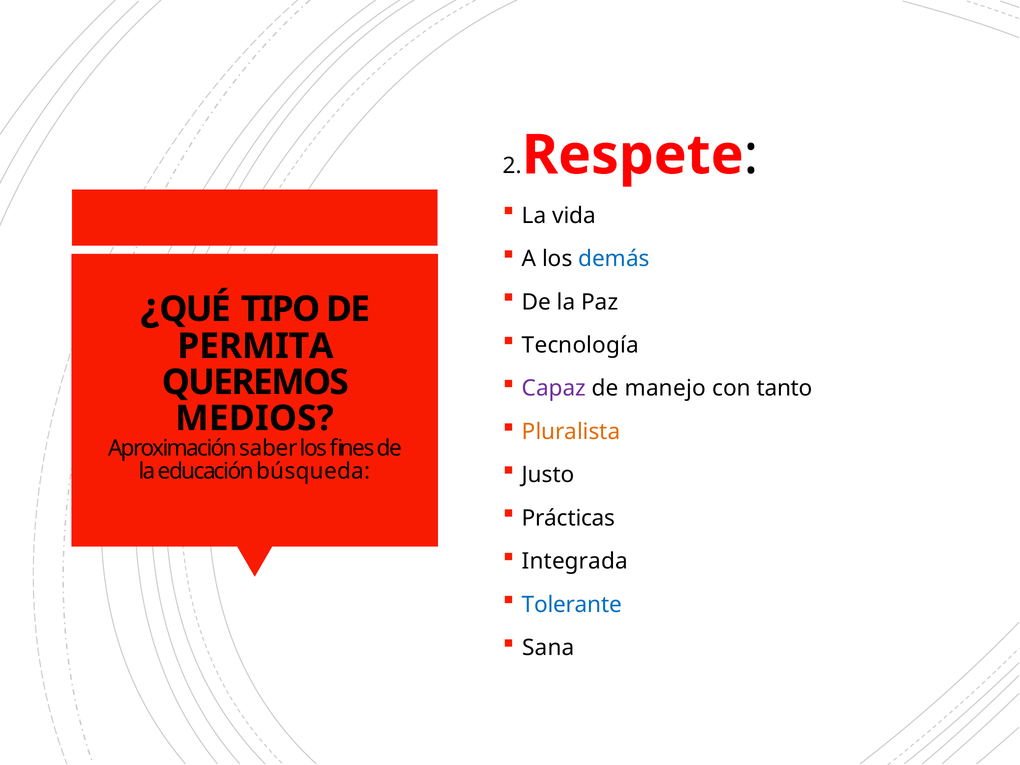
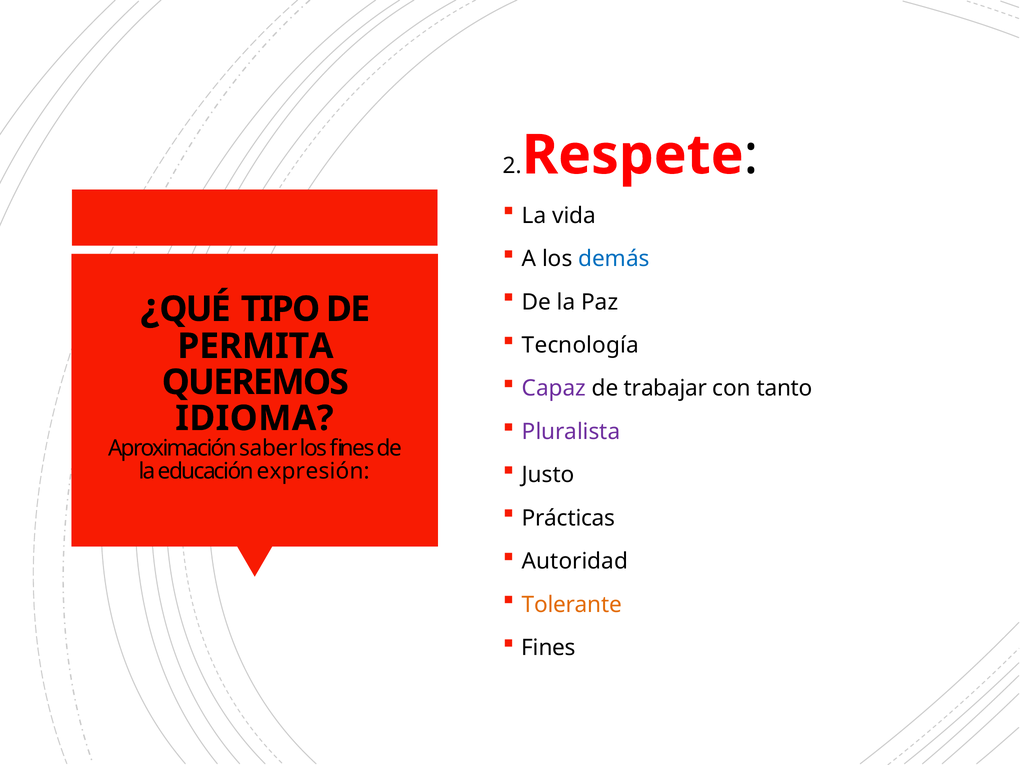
manejo: manejo -> trabajar (666, 388)
MEDIOS: MEDIOS -> IDIOMA (254, 418)
Pluralista colour: orange -> purple (571, 432)
búsqueda: búsqueda -> expresión (313, 471)
Integrada: Integrada -> Autoridad (575, 561)
Tolerante colour: blue -> orange (572, 605)
Sana: Sana -> Fines (549, 648)
